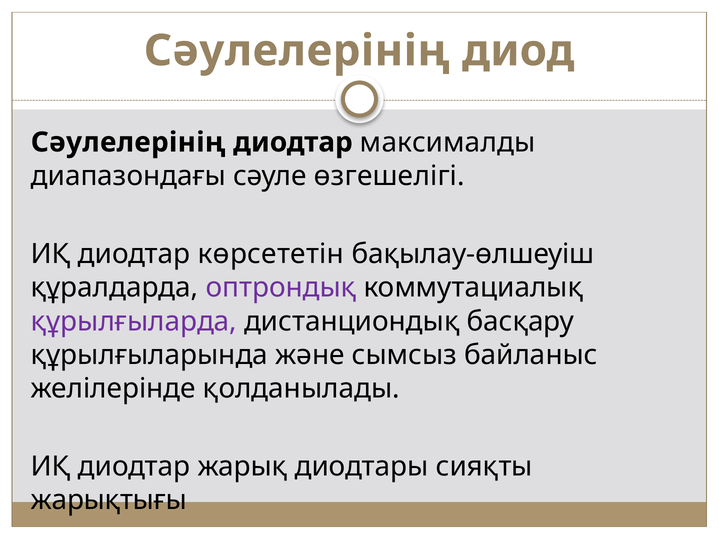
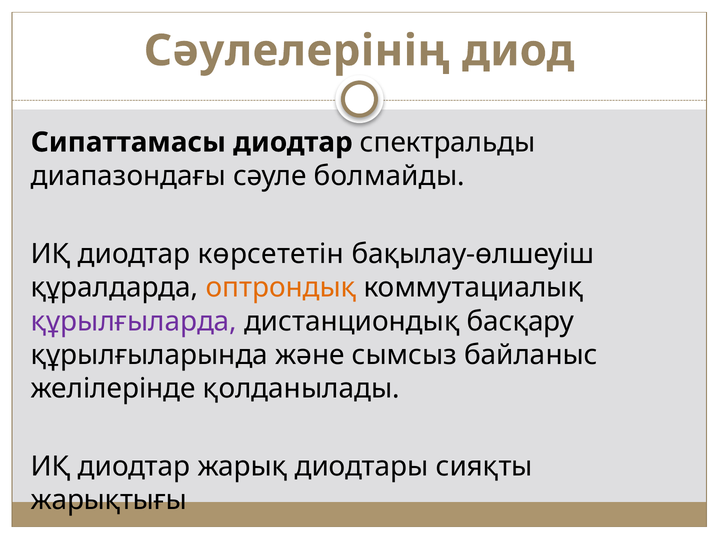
Сәулелерiнiң: Сәулелерiнiң -> Сипаттамасы (128, 142)
максималды: максималды -> спектральды (448, 142)
өзгешелігі: өзгешелігі -> болмайды (389, 176)
оптрондық colour: purple -> orange (281, 288)
